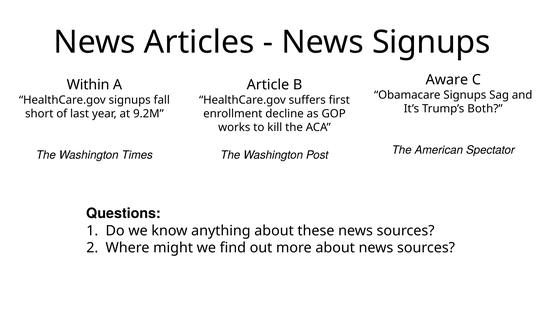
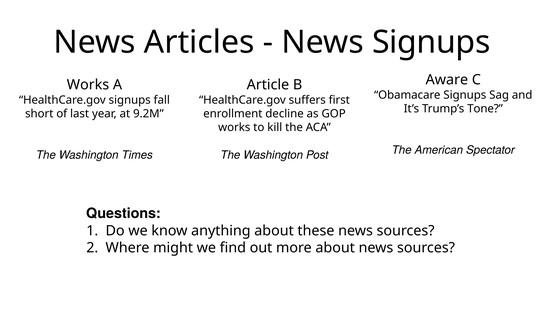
Within: Within -> Works (88, 85)
Both: Both -> Tone (485, 109)
